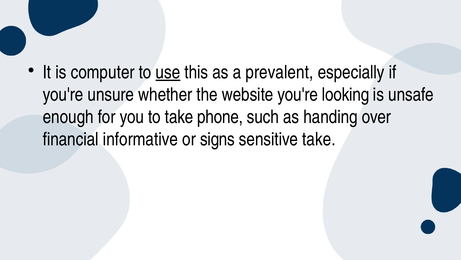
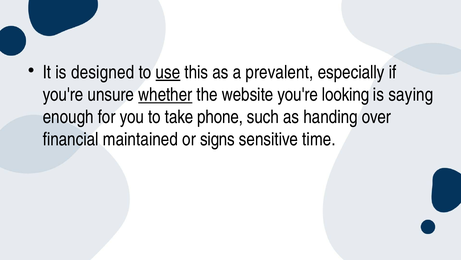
computer: computer -> designed (103, 72)
whether underline: none -> present (165, 94)
unsafe: unsafe -> saying (411, 94)
informative: informative -> maintained (140, 139)
sensitive take: take -> time (319, 139)
